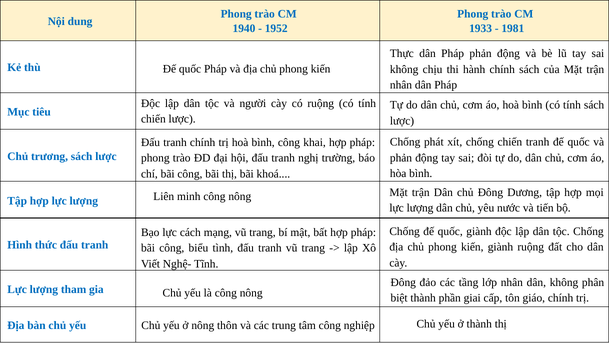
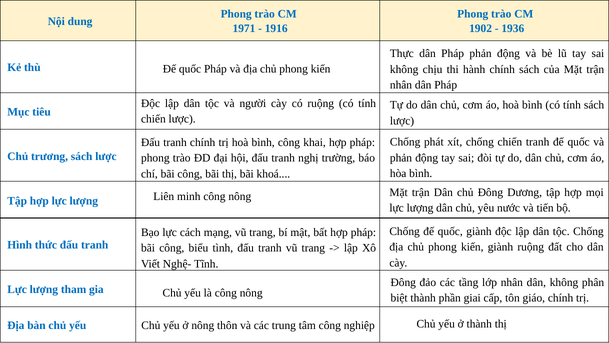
1940: 1940 -> 1971 (244, 29)
1952: 1952 -> 1916 (276, 29)
1933: 1933 -> 1902 (481, 29)
1981: 1981 -> 1936 (513, 29)
